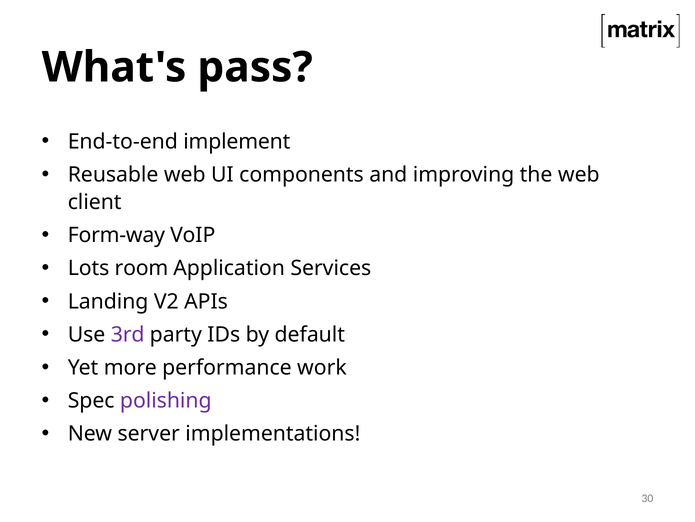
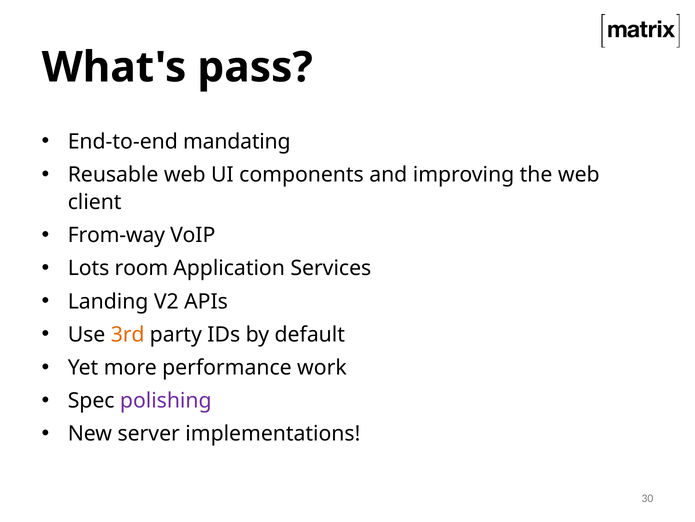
implement: implement -> mandating (237, 141)
Form-way: Form-way -> From-way (116, 235)
3rd colour: purple -> orange (128, 334)
